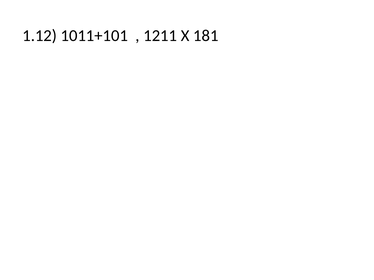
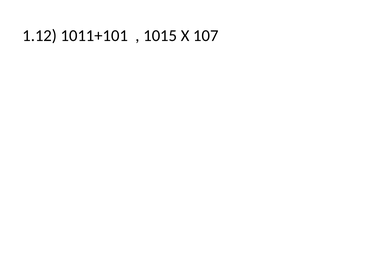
1211: 1211 -> 1015 (160, 36)
181: 181 -> 107 (206, 36)
